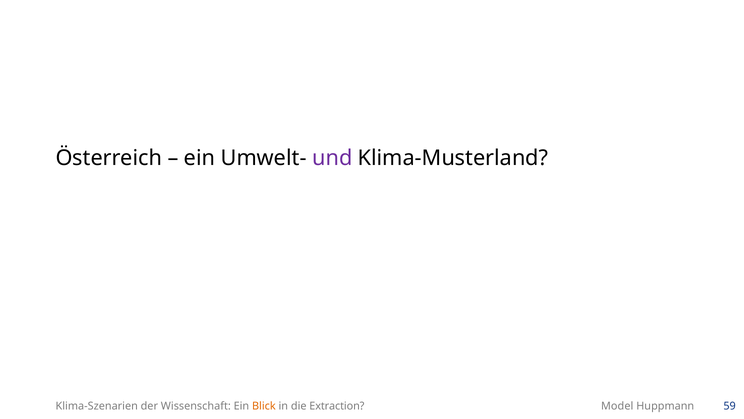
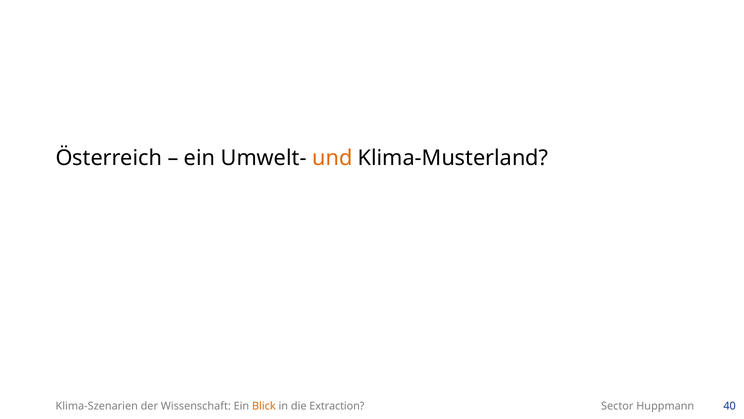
und colour: purple -> orange (332, 158)
Model: Model -> Sector (617, 405)
59: 59 -> 40 (730, 405)
